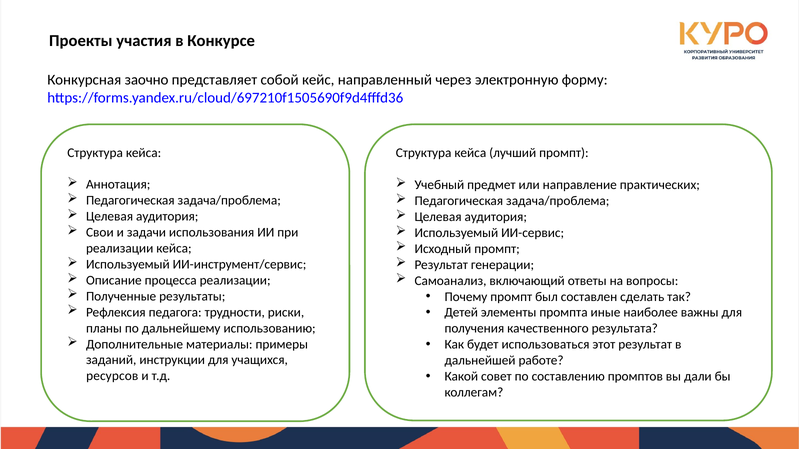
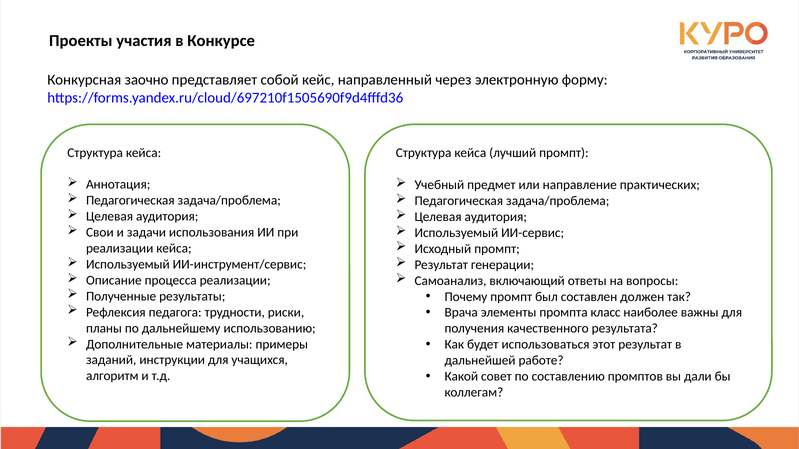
сделать: сделать -> должен (642, 297)
Детей: Детей -> Врача (461, 313)
иные: иные -> класс (606, 313)
ресурсов: ресурсов -> алгоритм (112, 376)
